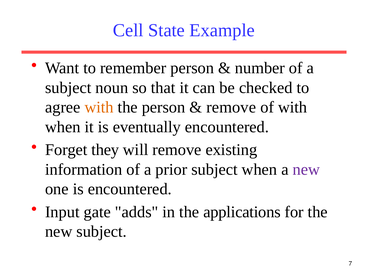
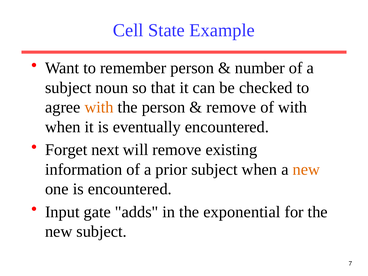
they: they -> next (105, 150)
new colour: purple -> orange (306, 169)
applications: applications -> exponential (242, 212)
